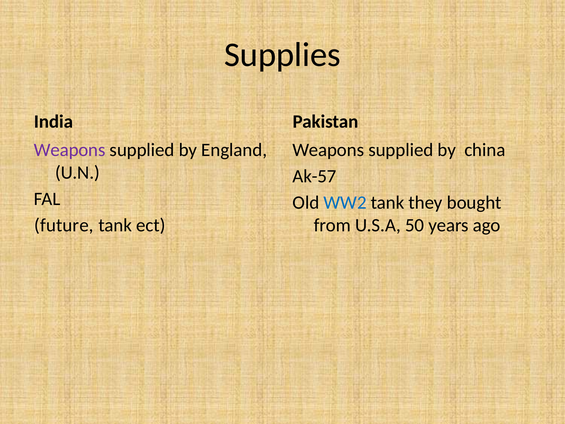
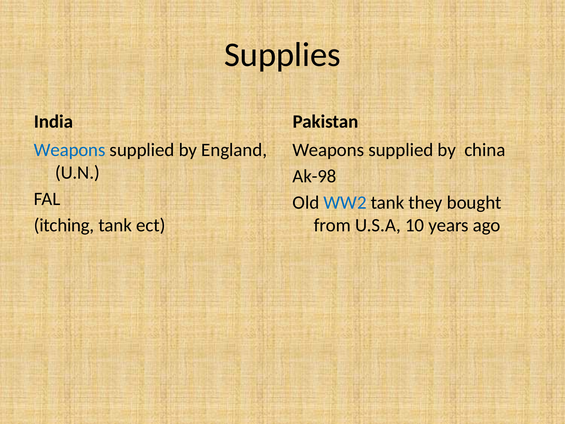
Weapons colour: purple -> blue (70, 150)
Ak-57: Ak-57 -> Ak-98 (315, 176)
future: future -> itching (64, 225)
50: 50 -> 10 (415, 225)
